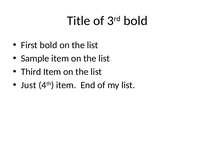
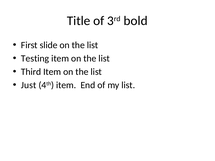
First bold: bold -> slide (49, 45)
Sample: Sample -> Testing (35, 58)
